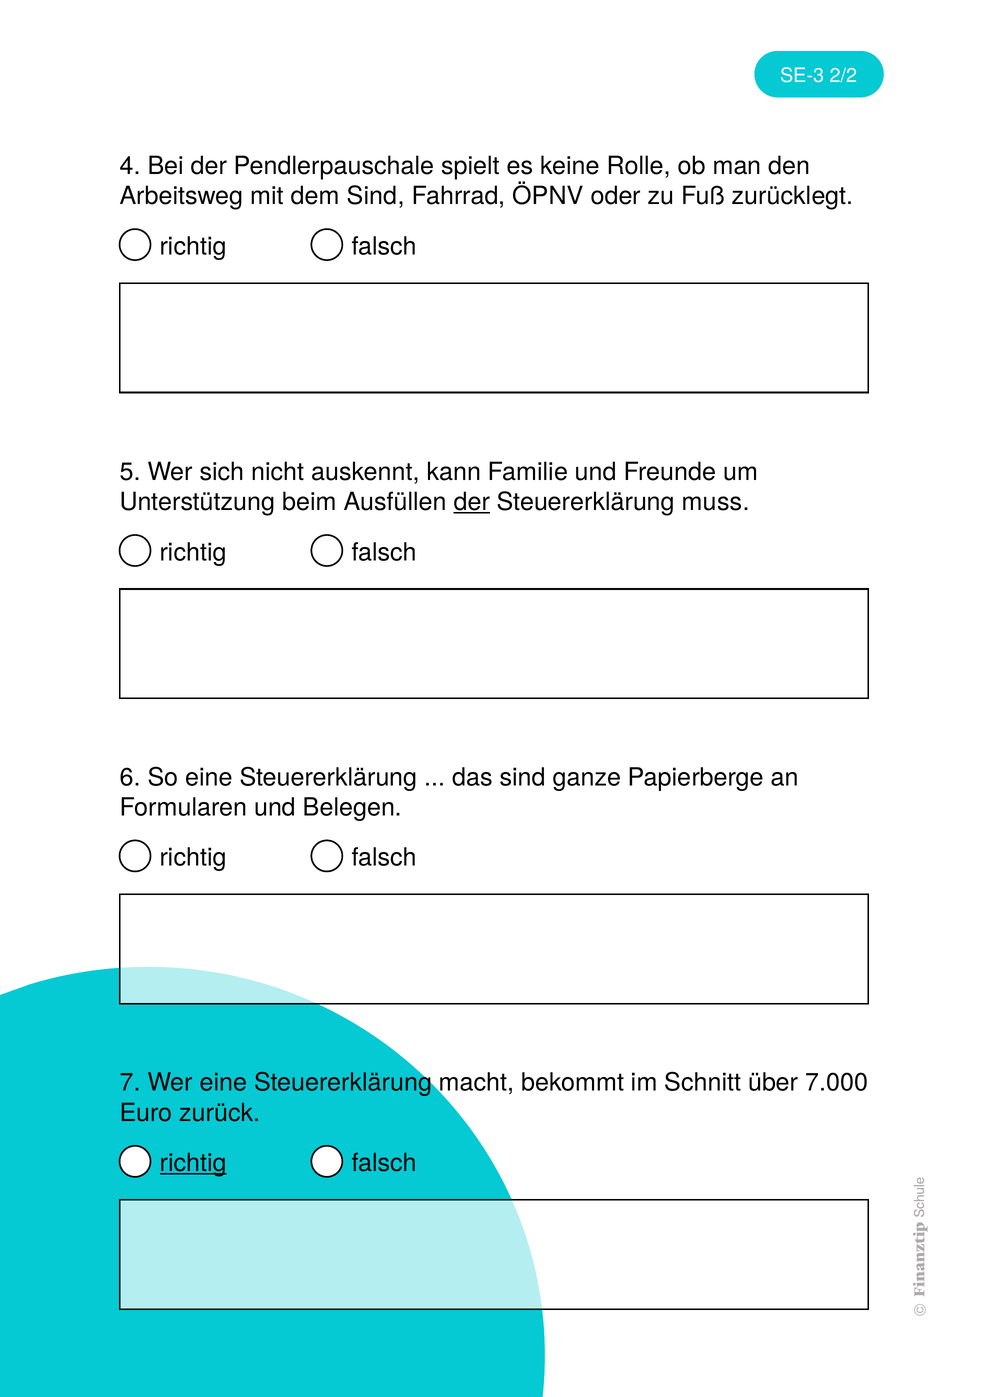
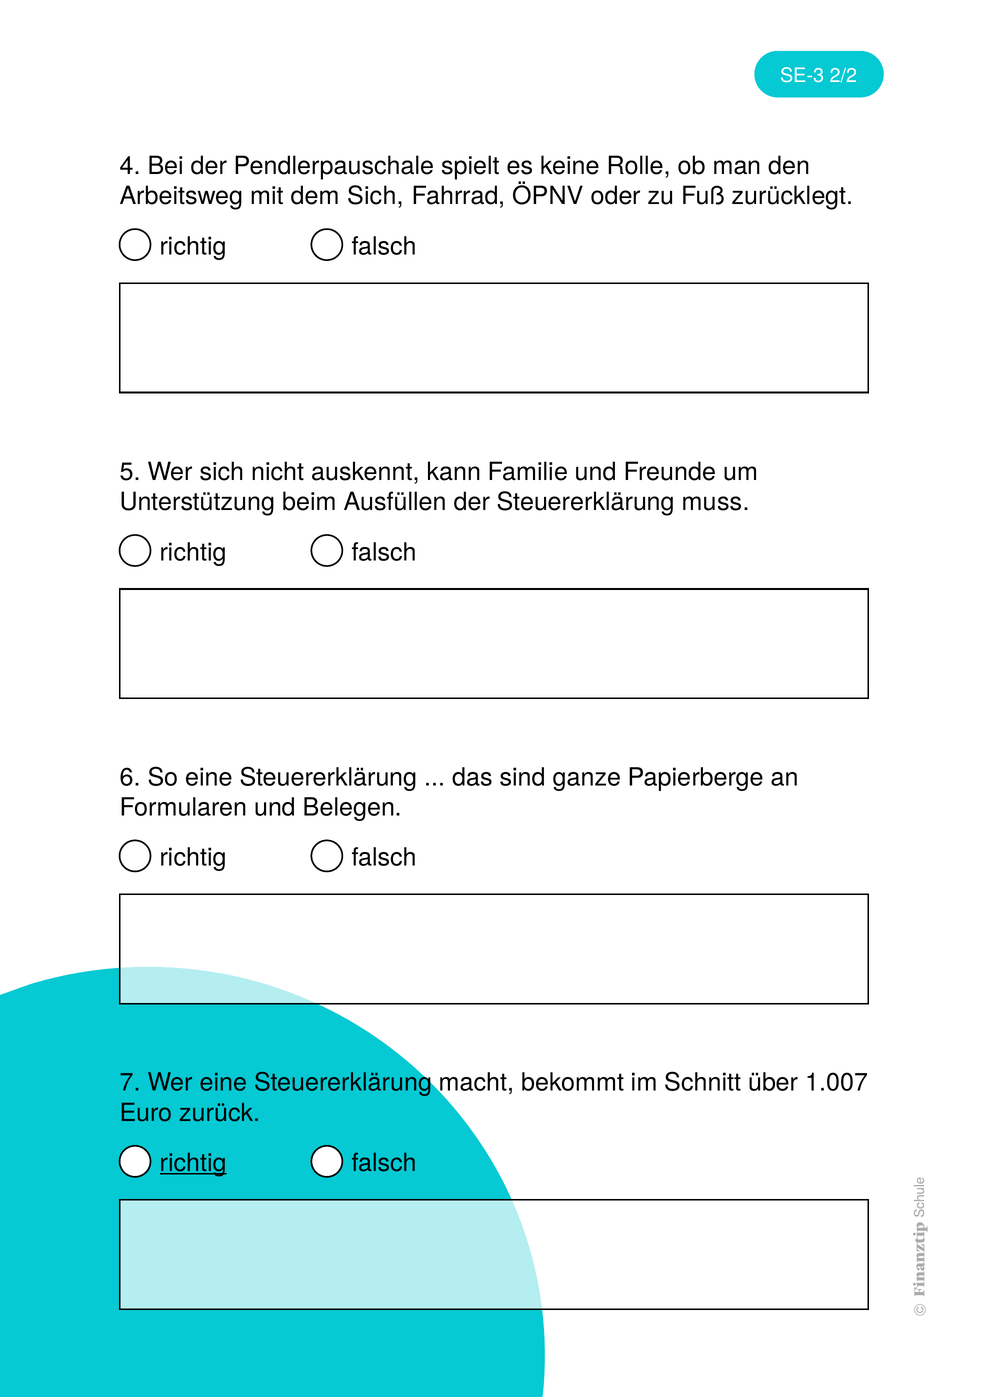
dem Sind: Sind -> Sich (376, 196)
der underline: present -> none (472, 502)
7.000: 7.000 -> 1.007 (837, 1083)
